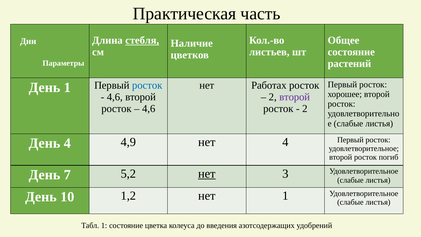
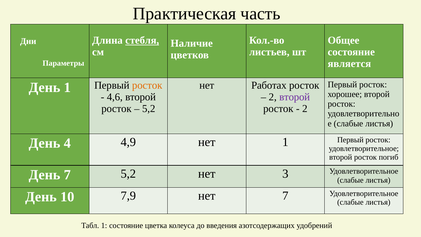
растений: растений -> является (349, 64)
росток colour: blue -> orange (147, 85)
4,6: 4,6 -> 5,2 (149, 109)
нет 4: 4 -> 1 (285, 142)
нет underline: present -> none (207, 174)
1,2: 1,2 -> 7,9 (128, 196)
нет 1: 1 -> 7 (285, 196)
